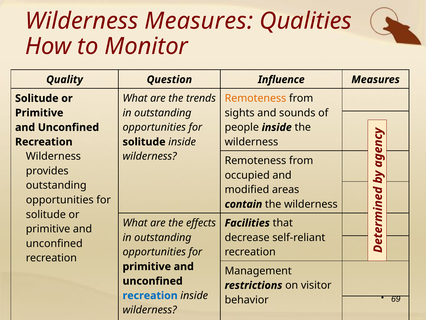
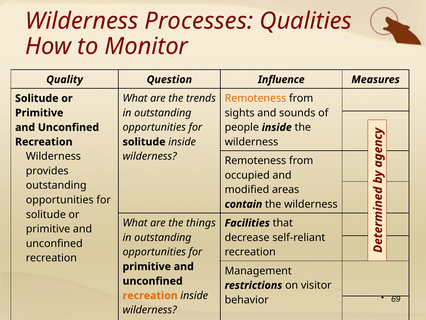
Wilderness Measures: Measures -> Processes (199, 21)
effects: effects -> things (201, 223)
recreation colour: blue -> orange (150, 295)
